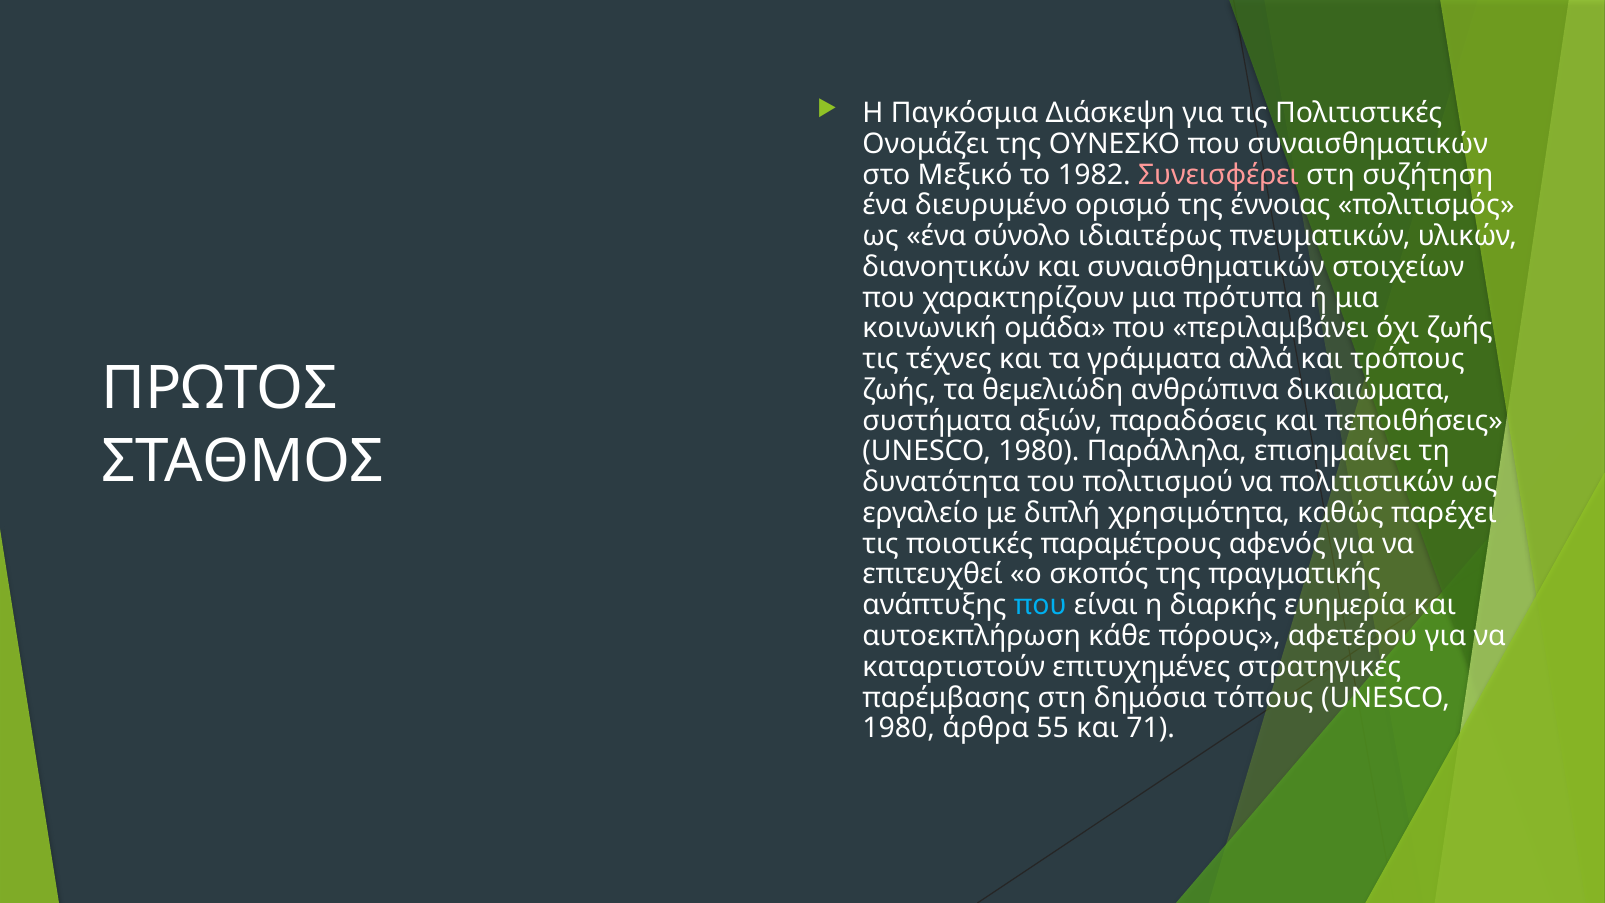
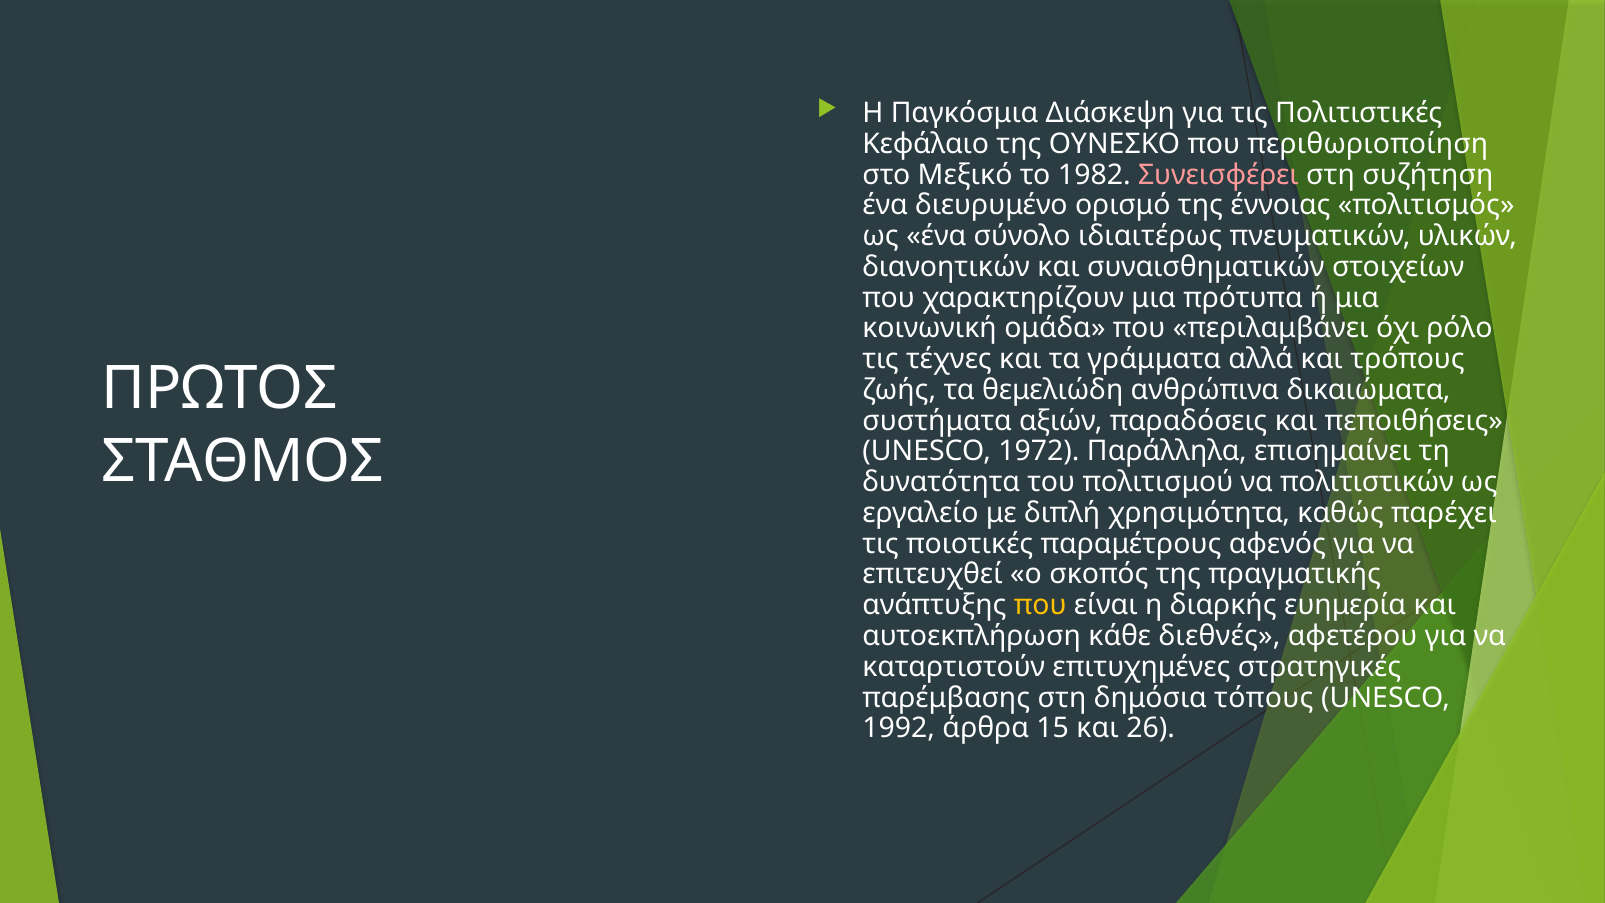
Ονομάζει: Ονομάζει -> Κεφάλαιο (926, 144)
που συναισθηματικών: συναισθηματικών -> περιθωριοποίηση (1368, 144)
όχι ζωής: ζωής -> ρόλο (1459, 328)
1980: 1980 -> 1972 (1039, 451)
που colour: light blue -> yellow (1040, 605)
πόρους: πόρους -> διεθνές (1219, 636)
1980: 1980 -> 1992 (899, 728)
55: 55 -> 15 (1053, 728)
71: 71 -> 26 (1151, 728)
